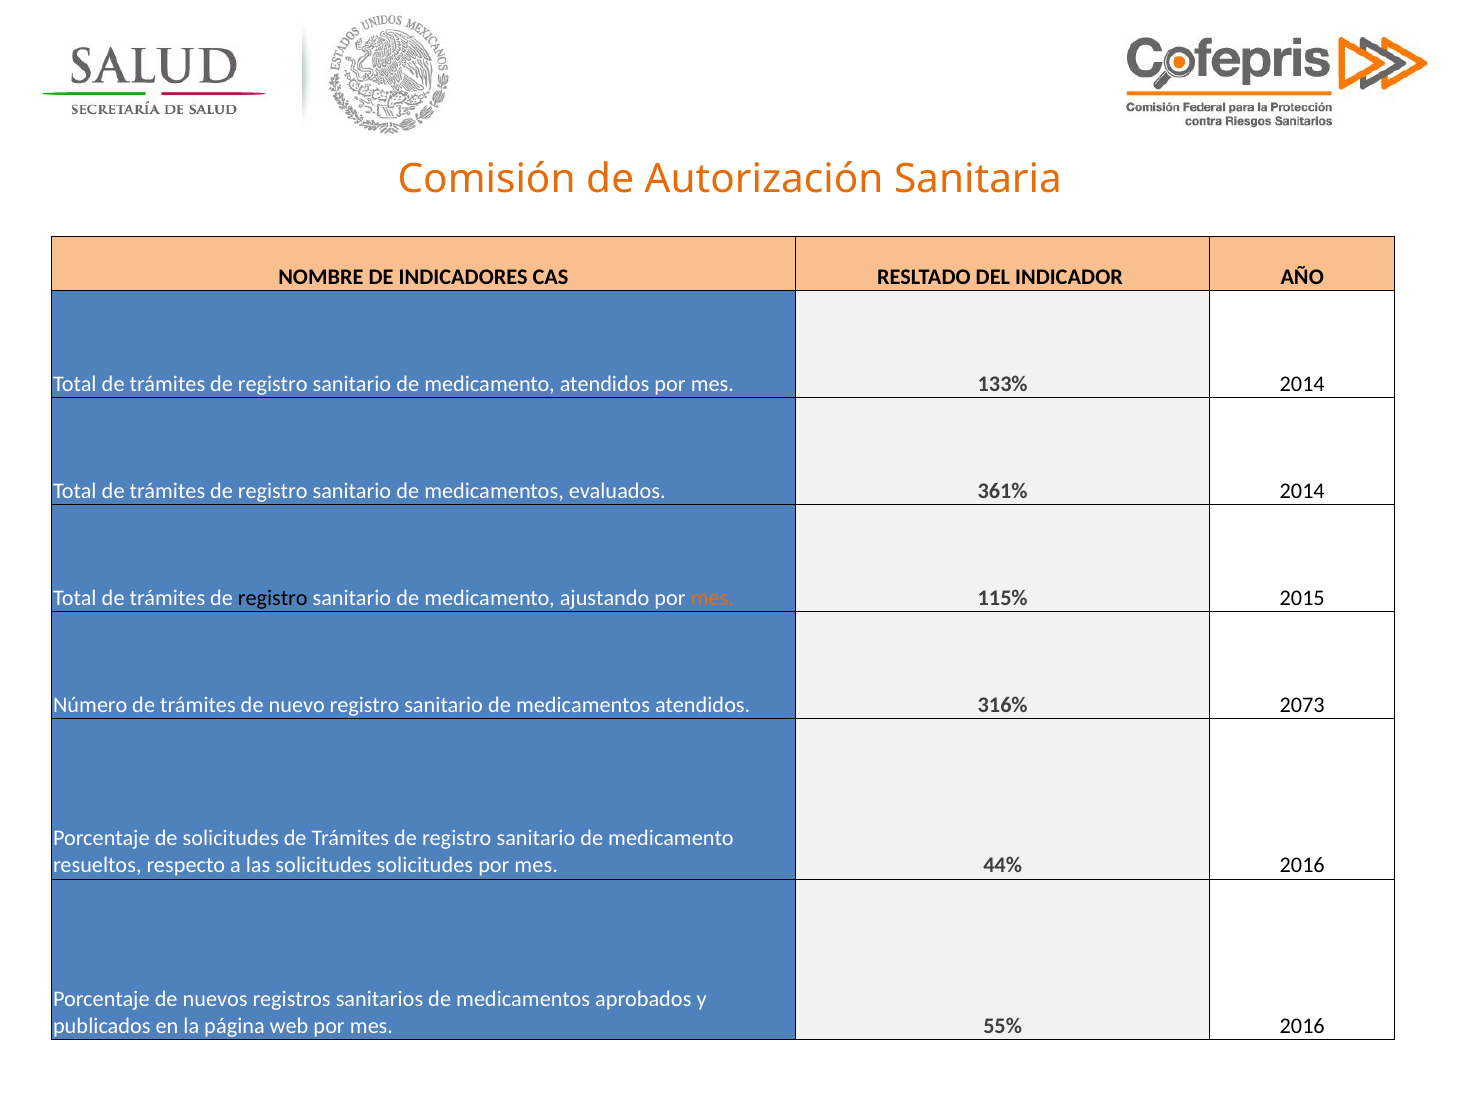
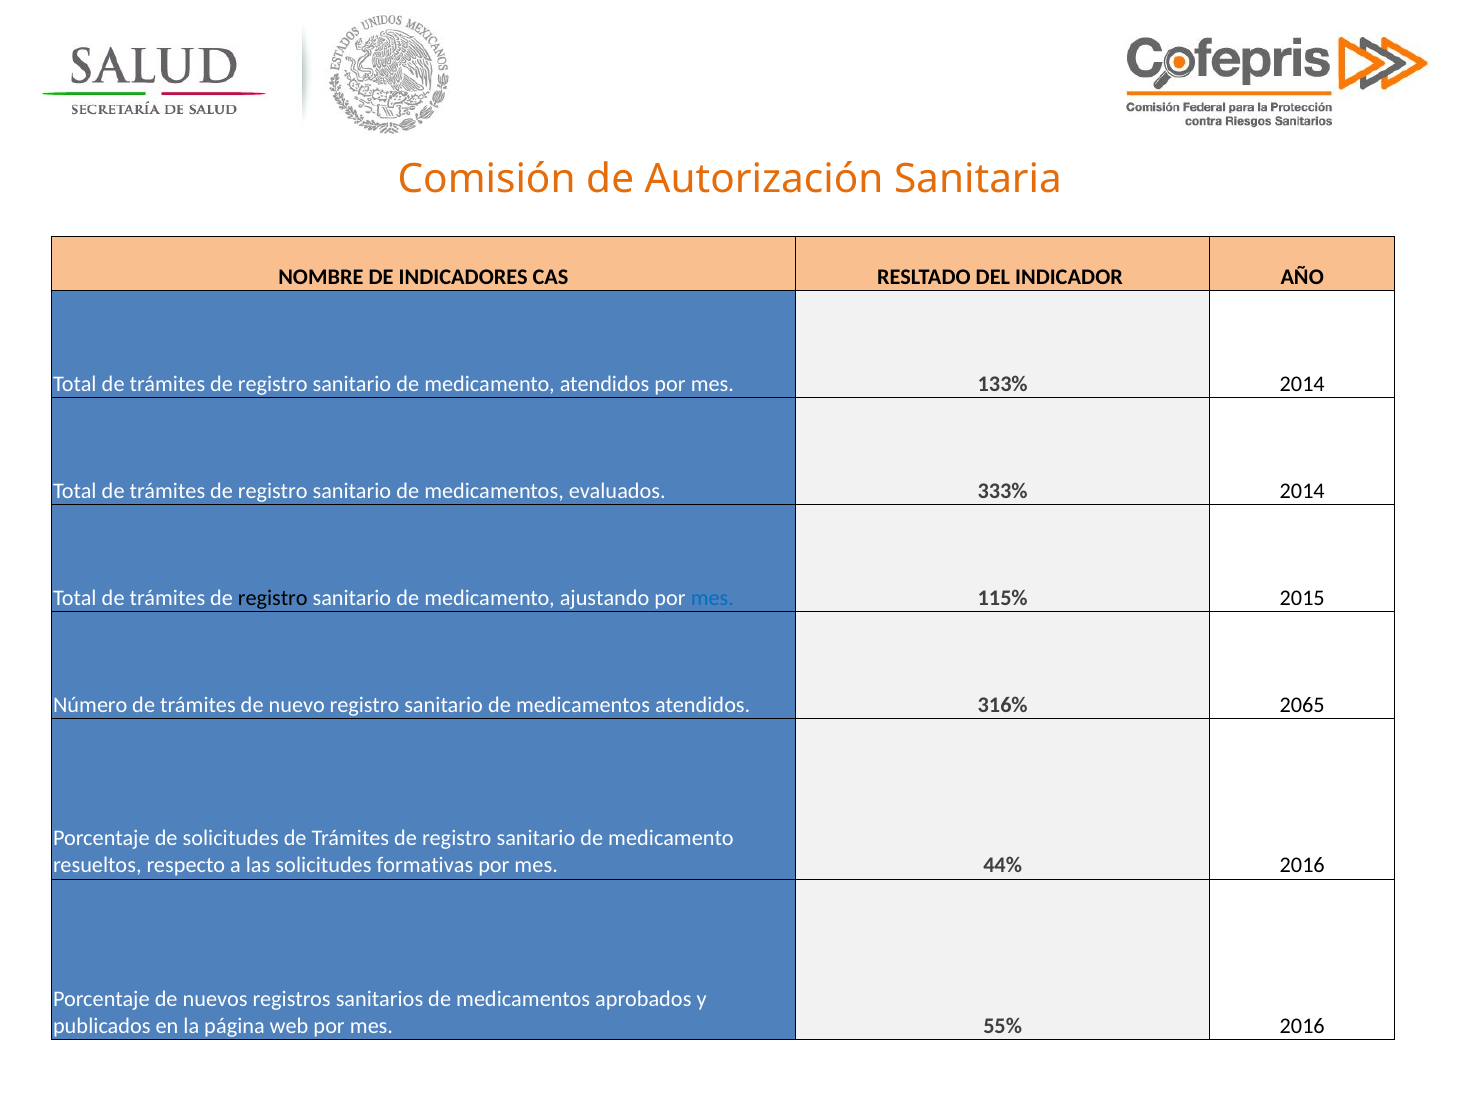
361%: 361% -> 333% (1003, 491)
mes colour: orange -> blue (712, 598)
2073: 2073 -> 2065 (1302, 705)
solicitudes solicitudes: solicitudes -> formativas (425, 866)
